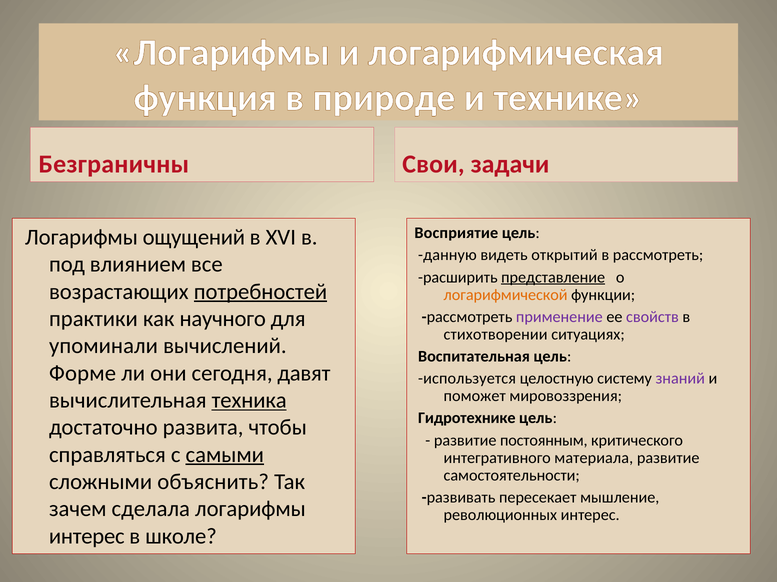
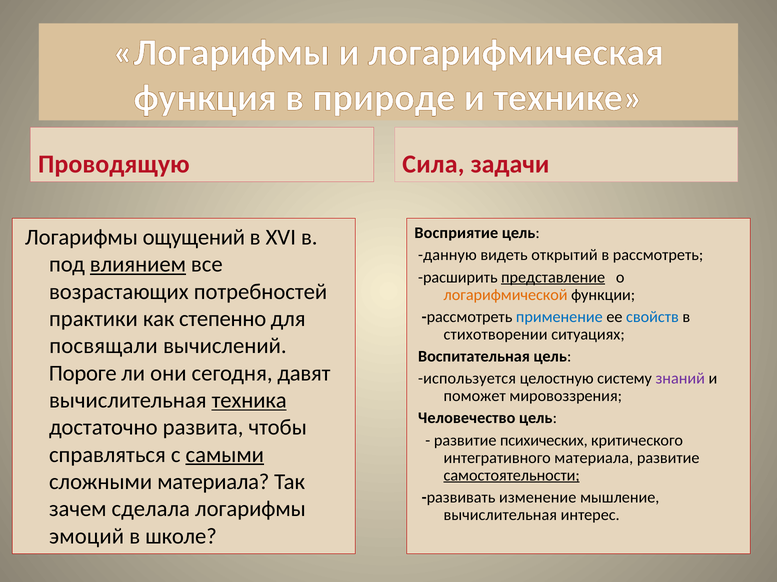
Безграничны: Безграничны -> Проводящую (114, 164)
Свои: Свои -> Сила (433, 164)
влиянием underline: none -> present (138, 265)
потребностей underline: present -> none (260, 292)
научного: научного -> степенно (223, 319)
применение colour: purple -> blue (559, 317)
свойств colour: purple -> blue (652, 317)
упоминали: упоминали -> посвящали (103, 346)
Форме: Форме -> Пороге (83, 374)
Гидротехнике: Гидротехнике -> Человечество (467, 419)
постоянным: постоянным -> психических (544, 441)
самостоятельности underline: none -> present (512, 476)
сложными объяснить: объяснить -> материала (213, 482)
пересекает: пересекает -> изменение (538, 498)
революционных: революционных -> вычислительная (500, 515)
интерес: интерес -> эмоций (87, 537)
